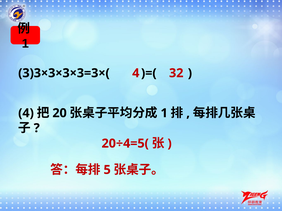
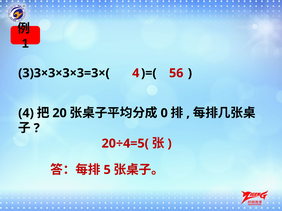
32: 32 -> 56 (176, 73)
1: 1 -> 0 (164, 113)
